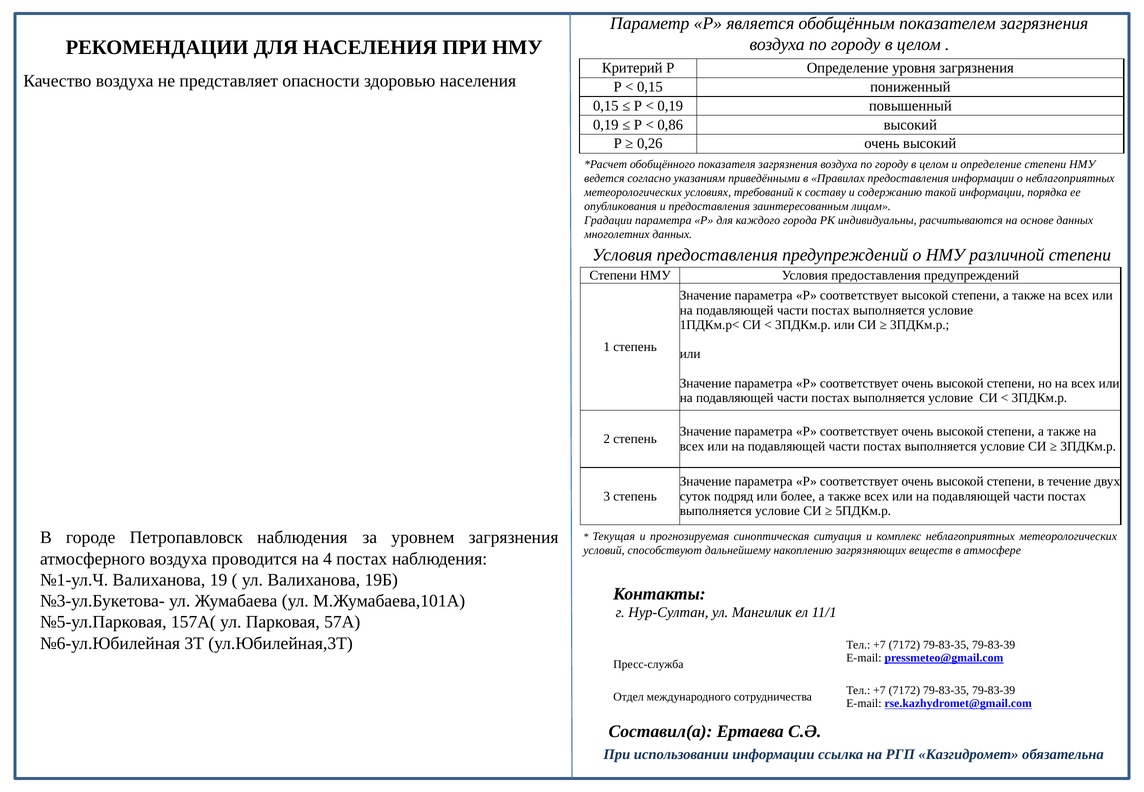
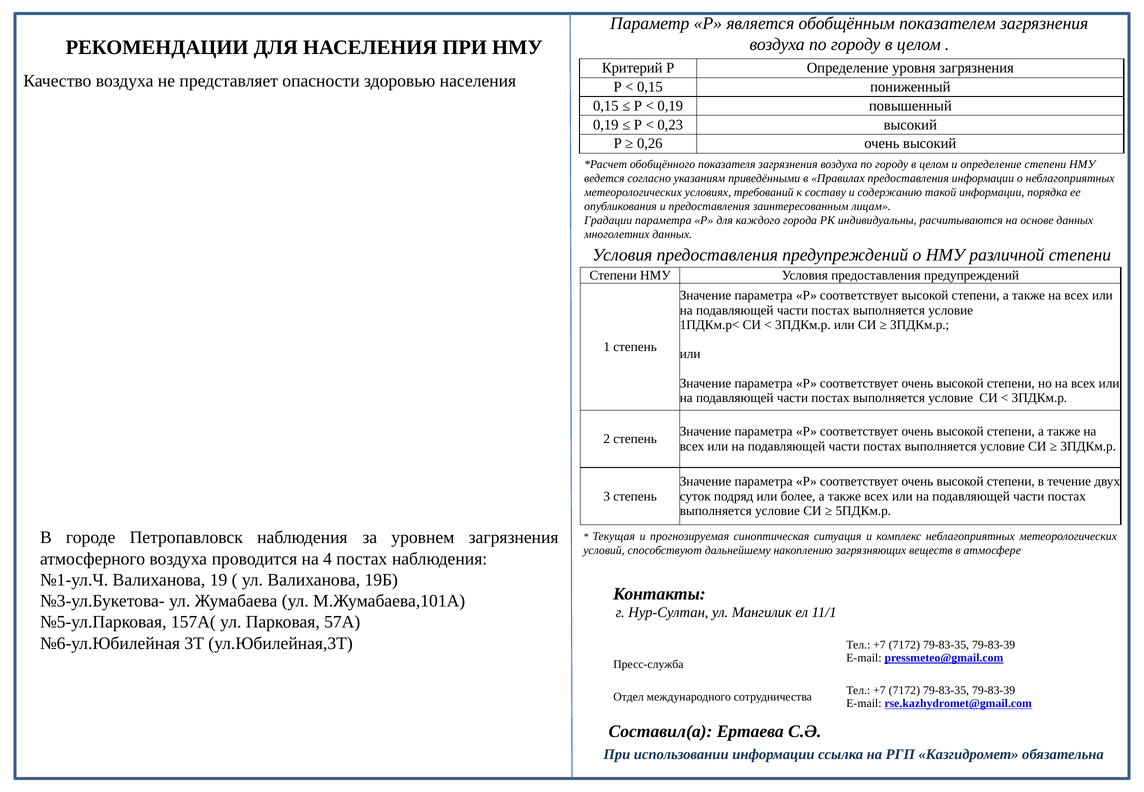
0,86: 0,86 -> 0,23 (670, 125)
